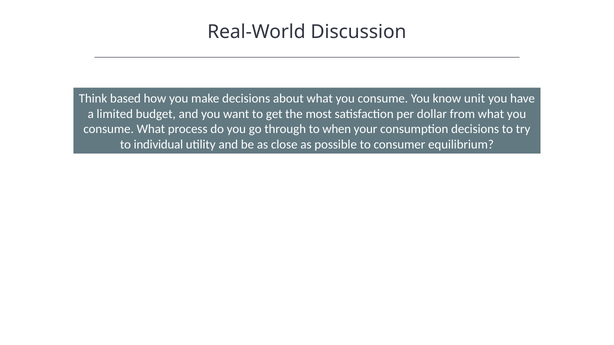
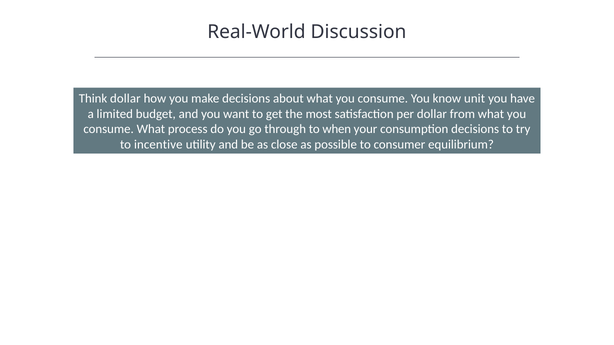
Think based: based -> dollar (125, 99)
individual: individual -> incentive (158, 145)
